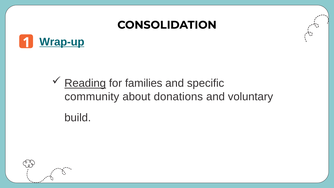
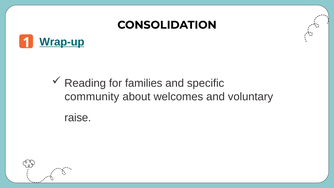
Reading underline: present -> none (85, 83)
donations: donations -> welcomes (178, 97)
build: build -> raise (78, 118)
